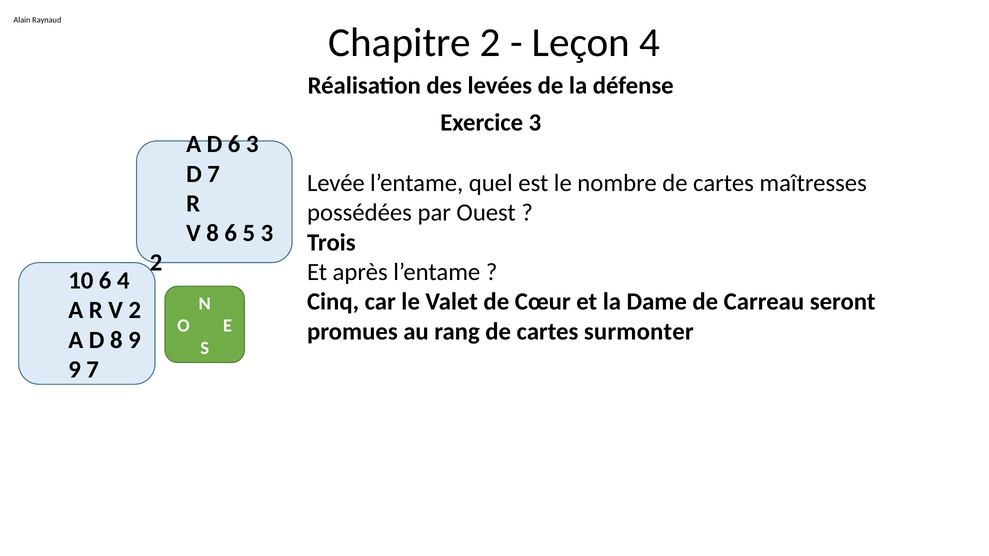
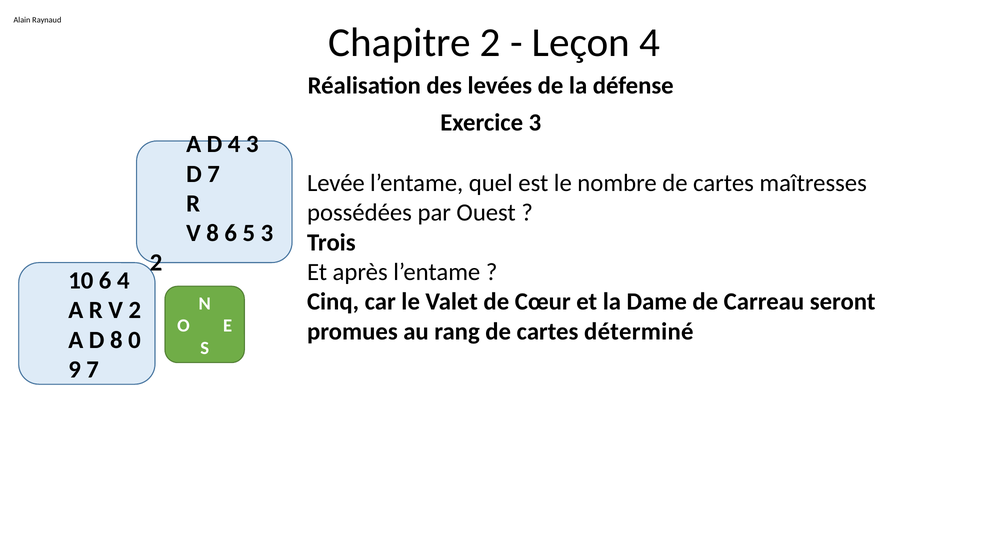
D 6: 6 -> 4 (234, 144)
surmonter: surmonter -> déterminé (639, 332)
9: 9 -> 0 (134, 340)
